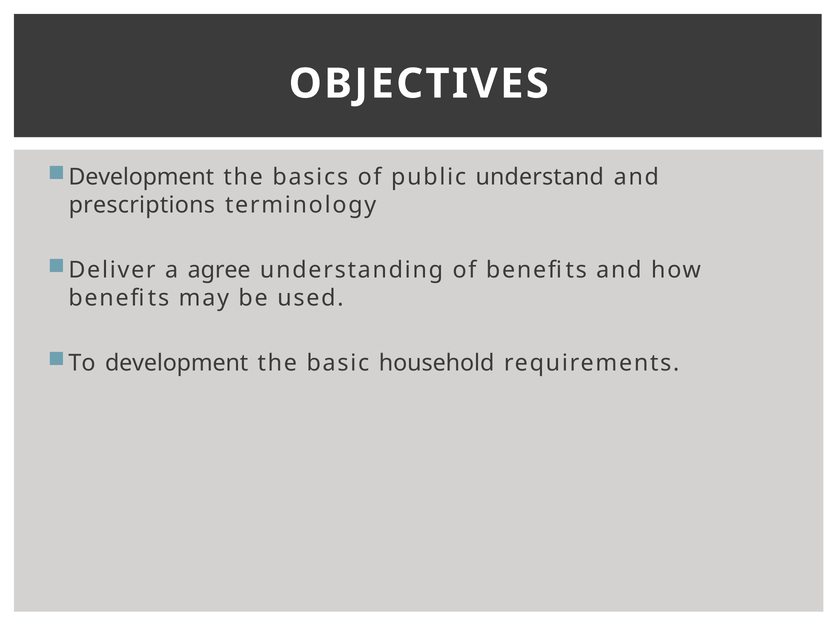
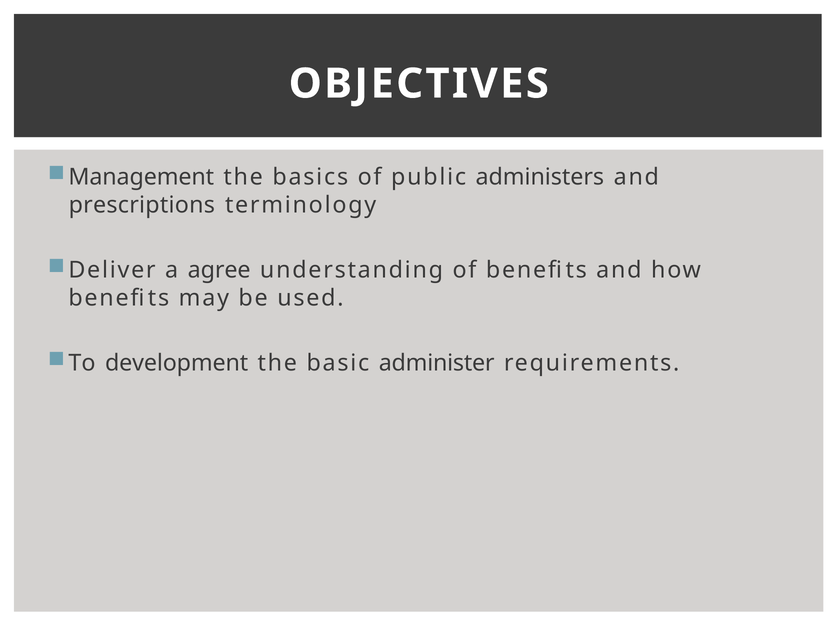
Development: Development -> Management (141, 177)
understand: understand -> administers (540, 177)
household: household -> administer (437, 364)
